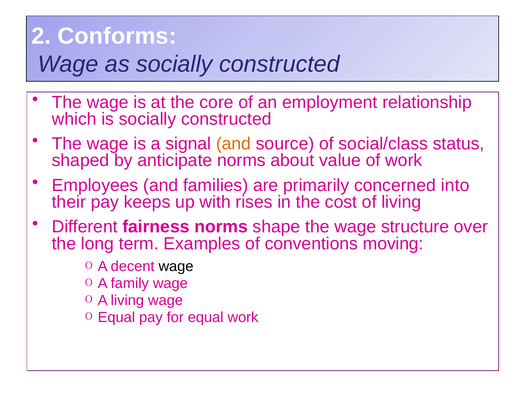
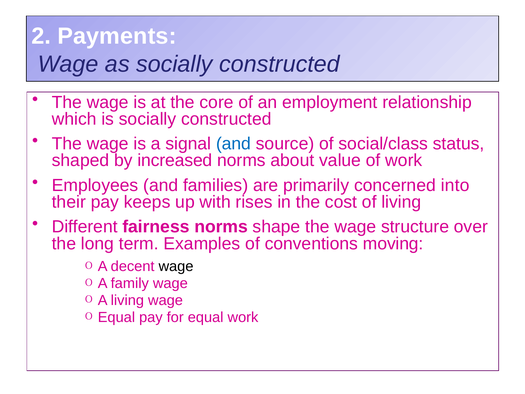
Conforms: Conforms -> Payments (117, 36)
and colour: orange -> blue (234, 144)
anticipate: anticipate -> increased (175, 160)
